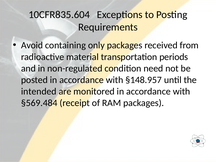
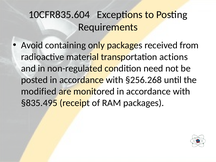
periods: periods -> actions (174, 57)
§148.957: §148.957 -> §256.268 (144, 80)
intended: intended -> modified (39, 91)
§569.484: §569.484 -> §835.495 (39, 103)
